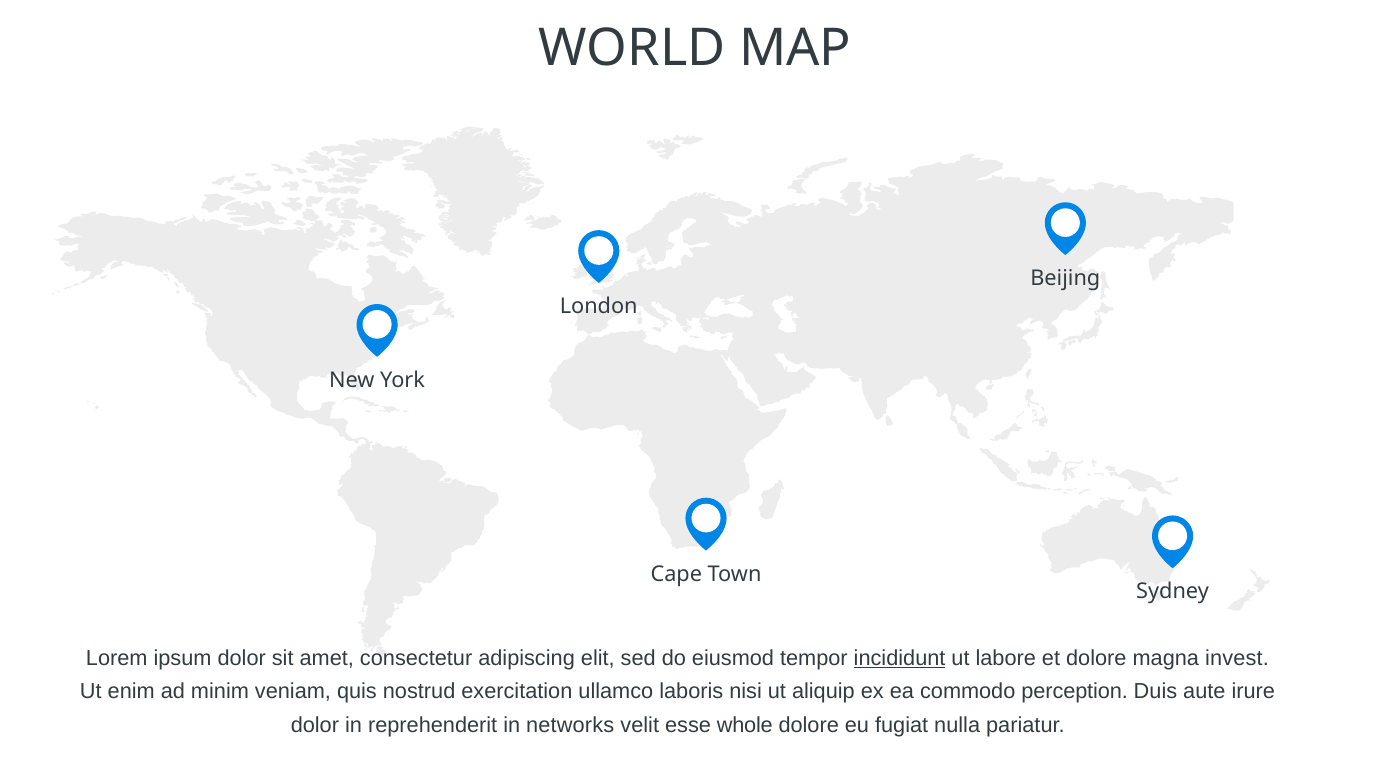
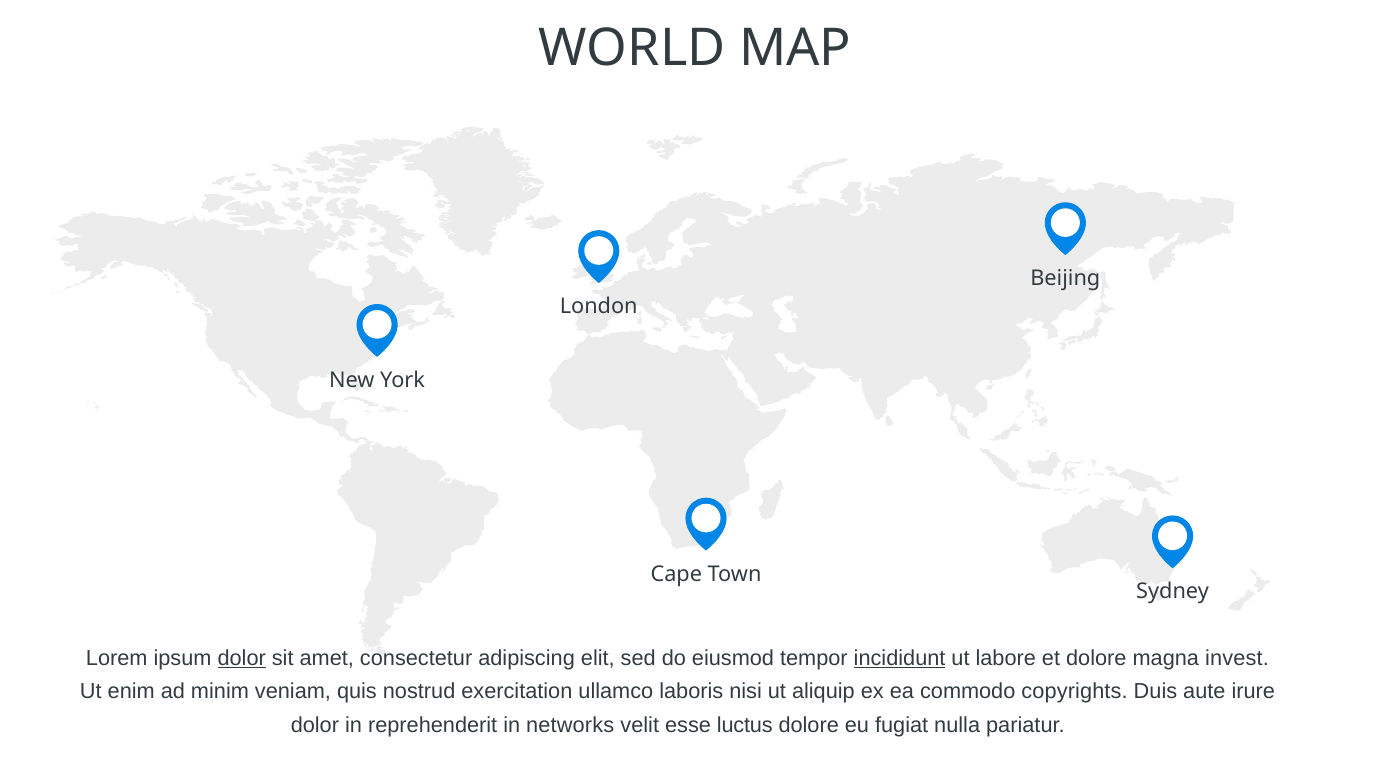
dolor underline: none -> present (242, 658)
perception: perception -> copyrights (1075, 692)
whole: whole -> luctus (745, 726)
